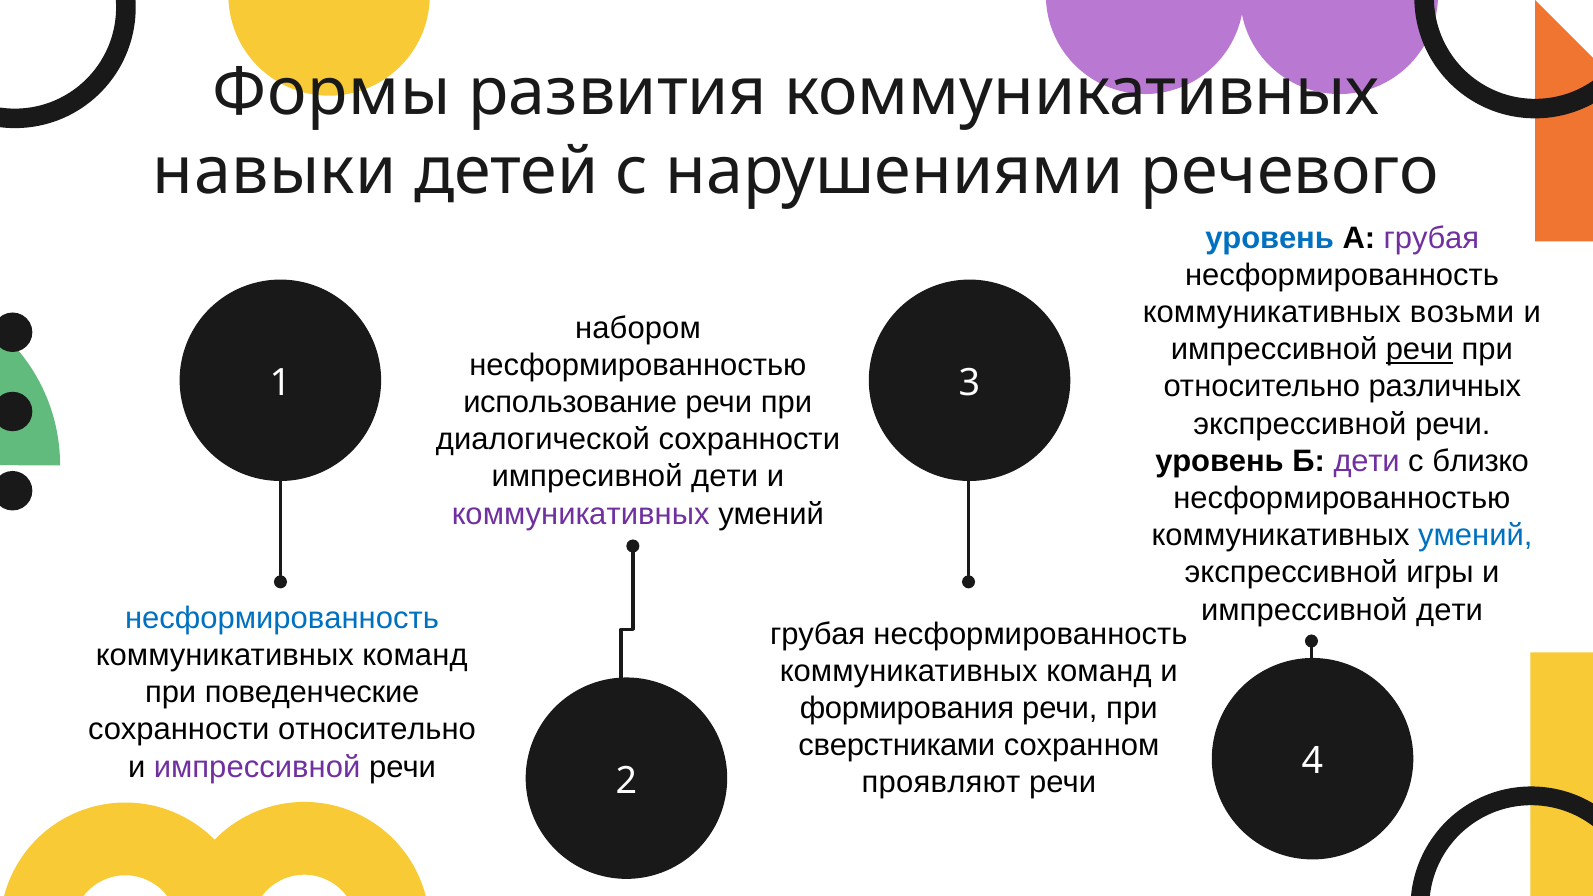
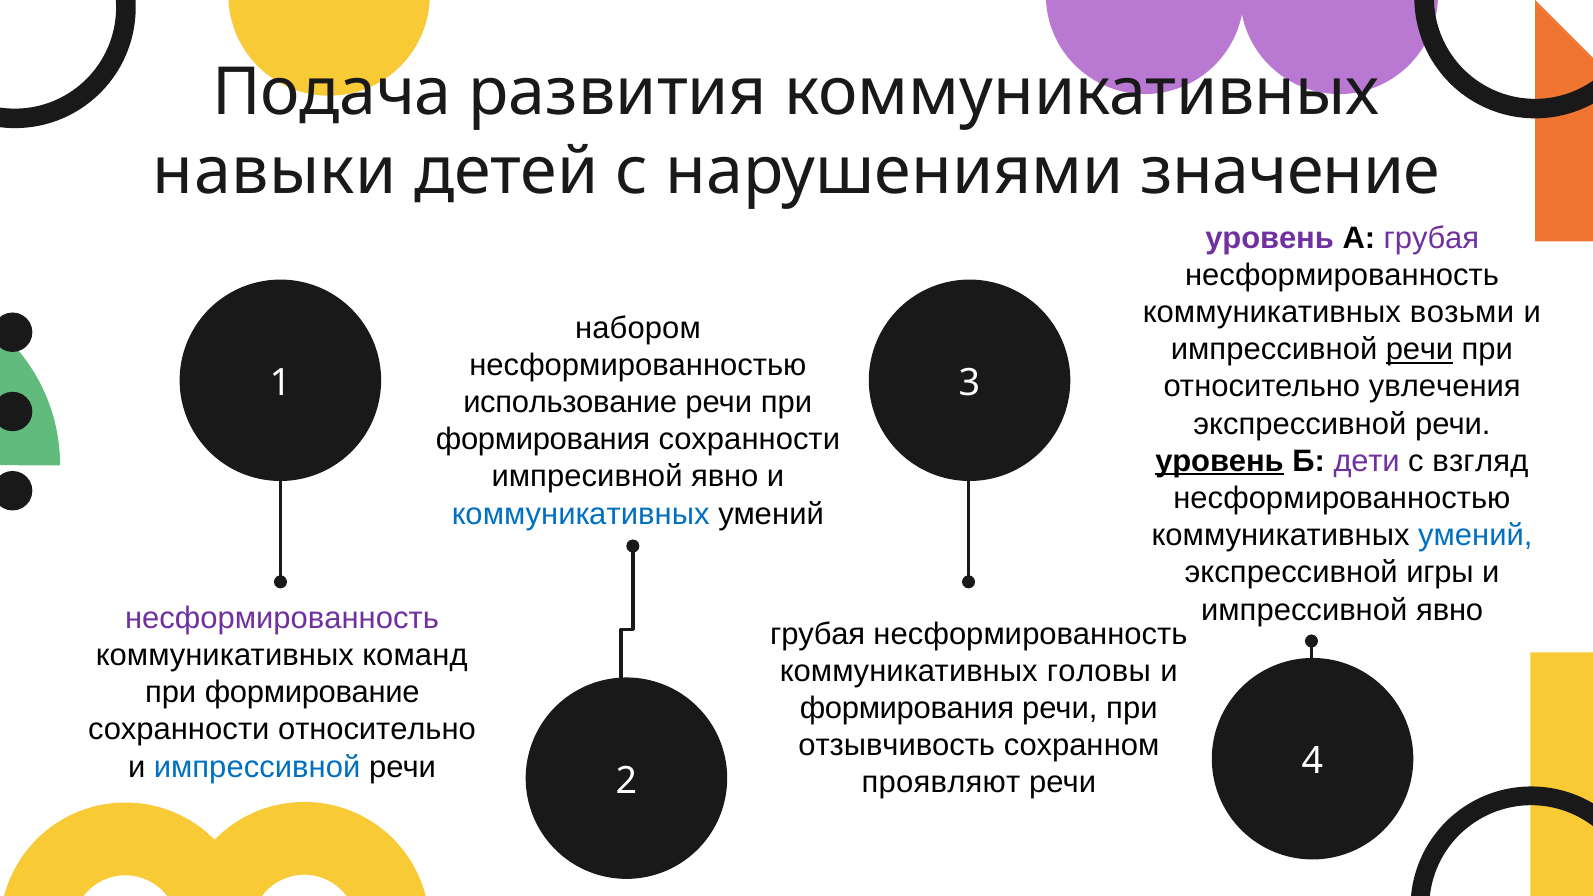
Формы: Формы -> Подача (332, 92)
речевого: речевого -> значение (1290, 172)
уровень colour: blue -> purple (1270, 238)
различных: различных -> увлечения (1445, 387)
диалогической: диалогической -> формирования (543, 439)
уровень underline: none -> present (1220, 461)
близко: близко -> взгляд (1480, 461)
импресивной дети: дети -> явно (725, 477)
коммуникативных colour: purple -> blue (581, 514)
импрессивной дети: дети -> явно (1450, 610)
несформированность colour: blue -> purple (282, 618)
команд: команд -> головы (1099, 671)
поведенческие: поведенческие -> формирование (312, 693)
сверстниками: сверстниками -> отзывчивость (897, 746)
импрессивной colour: purple -> blue (257, 767)
